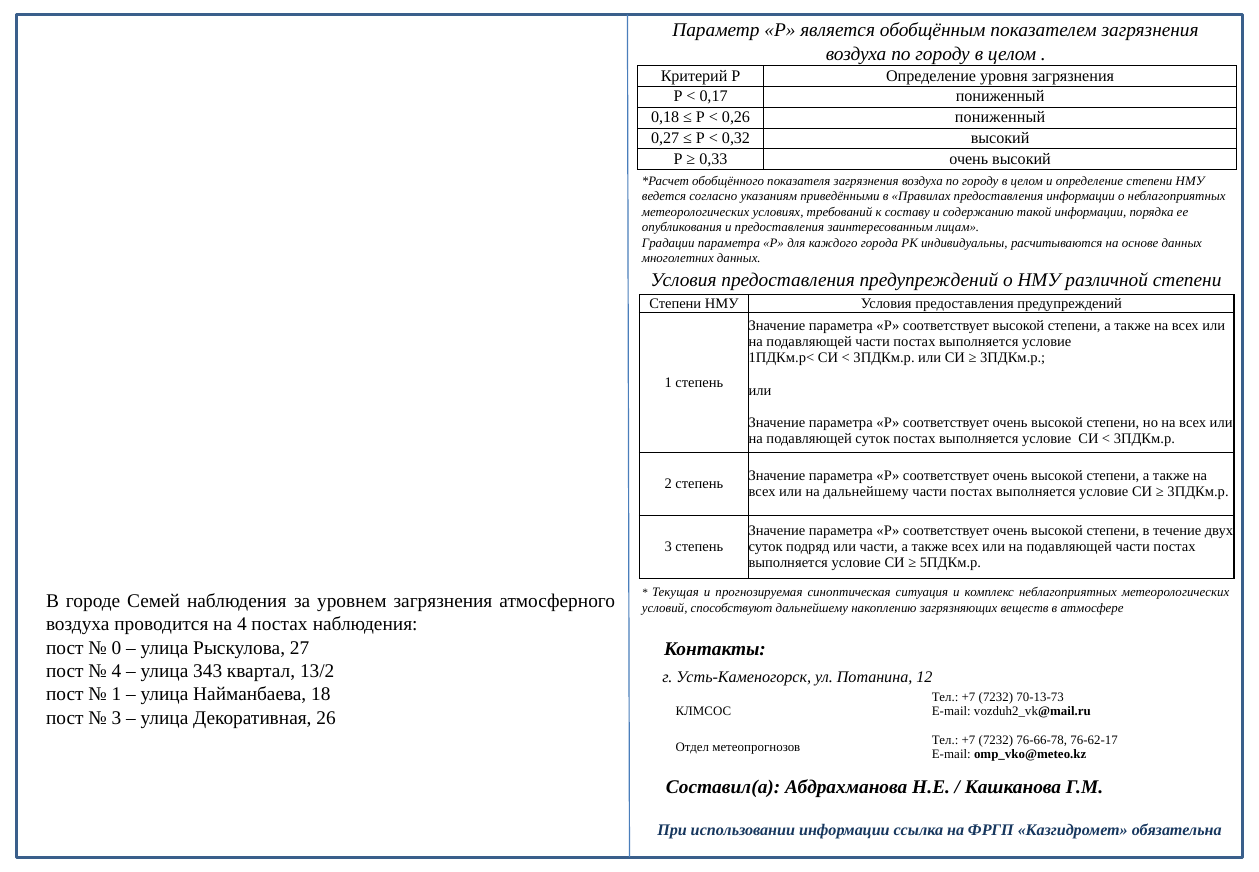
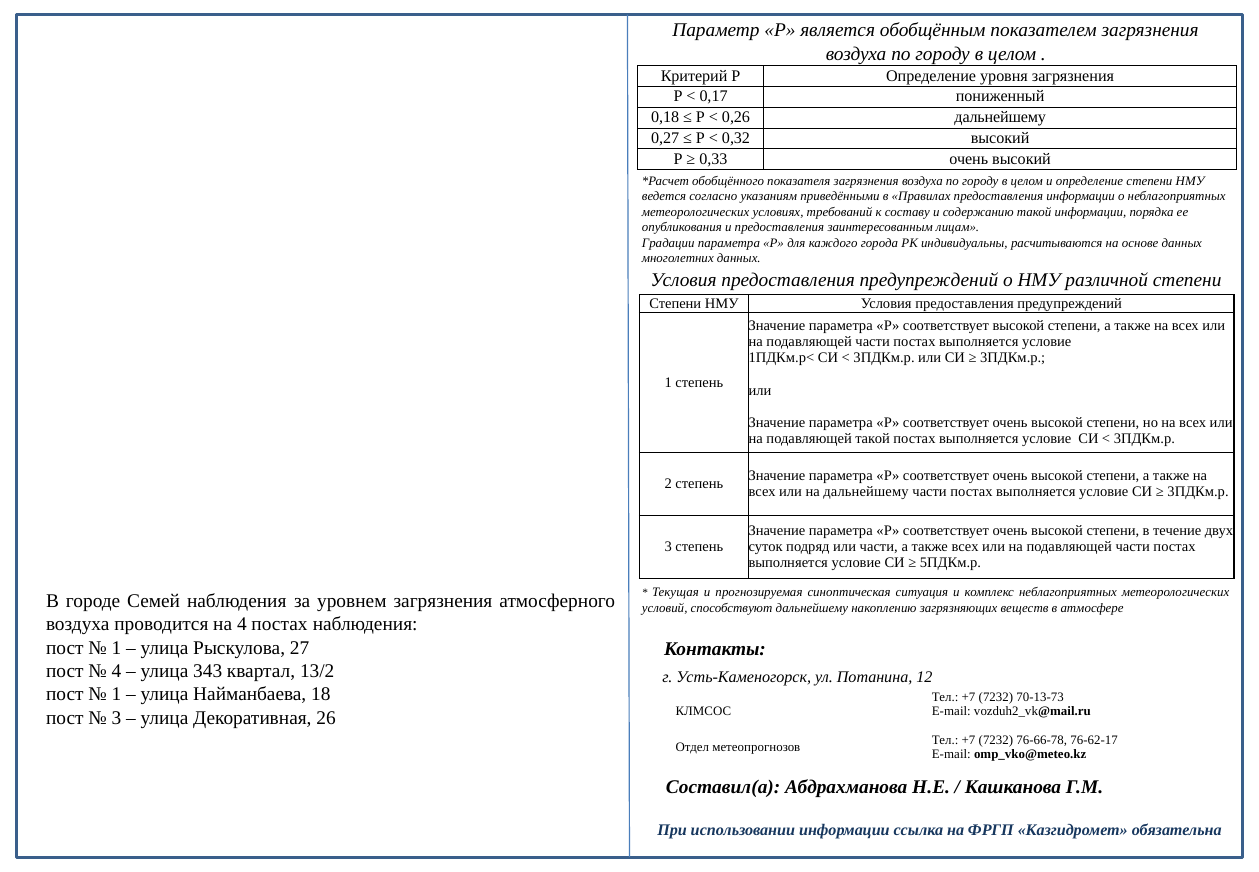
0,26 пониженный: пониженный -> дальнейшему (1000, 117)
подавляющей суток: суток -> такой (873, 439)
0: 0 -> 1 (116, 648)
